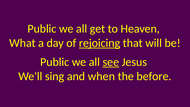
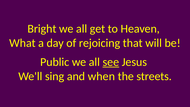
Public: Public -> Bright (42, 29)
rejoicing underline: present -> none (100, 43)
before: before -> streets (154, 76)
